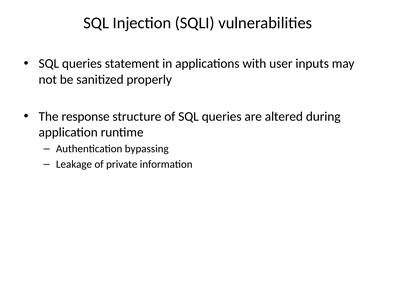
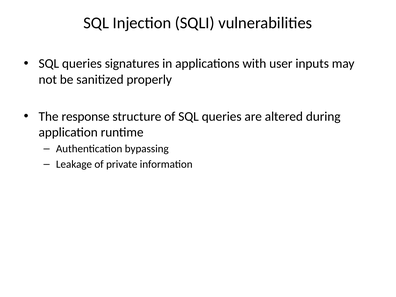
statement: statement -> signatures (132, 64)
